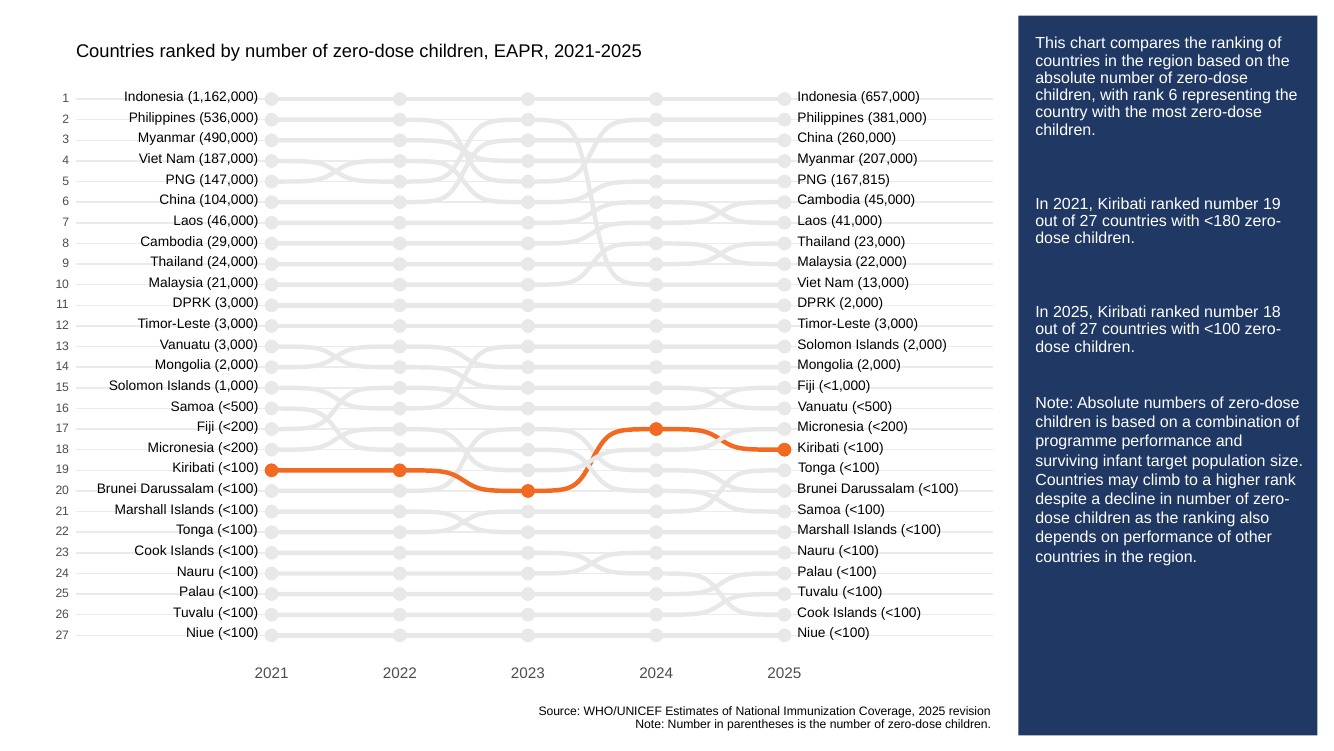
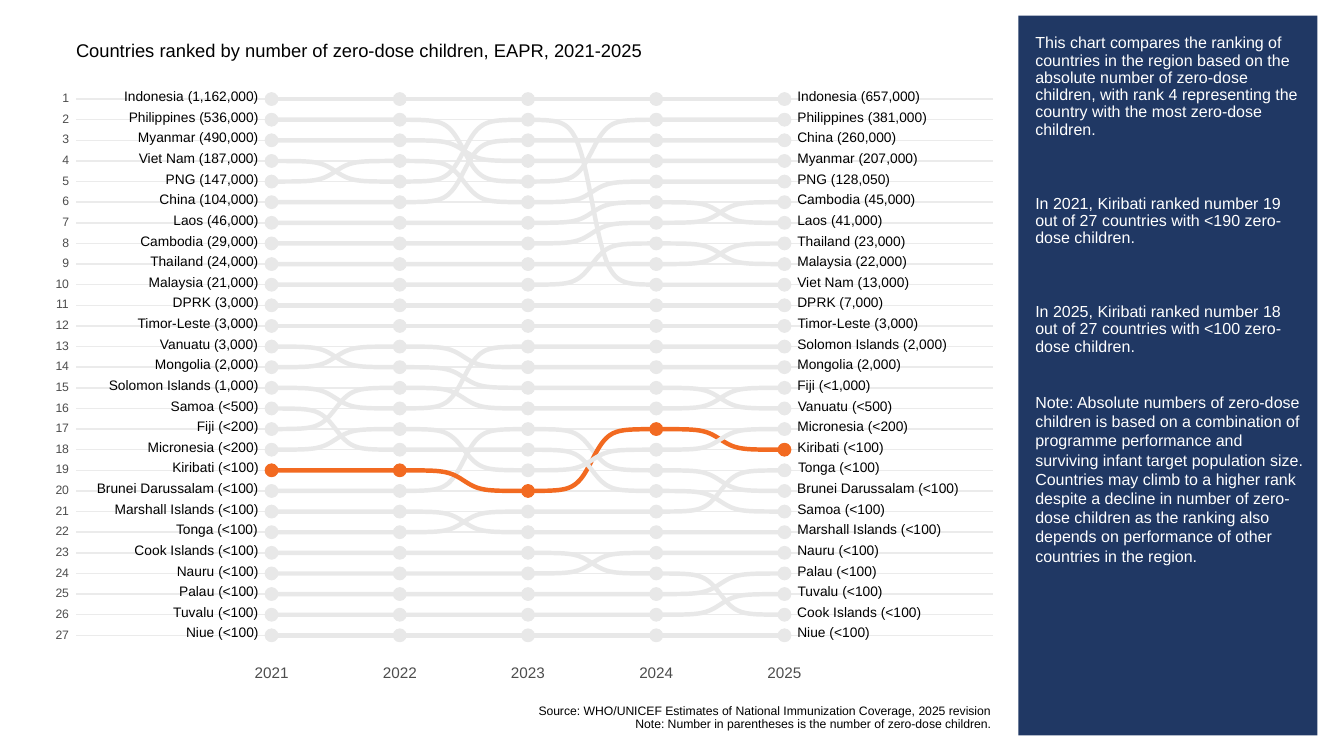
rank 6: 6 -> 4 (1173, 95)
167,815: 167,815 -> 128,050 (860, 179)
<180: <180 -> <190 (1222, 221)
DPRK 2,000: 2,000 -> 7,000 (861, 303)
